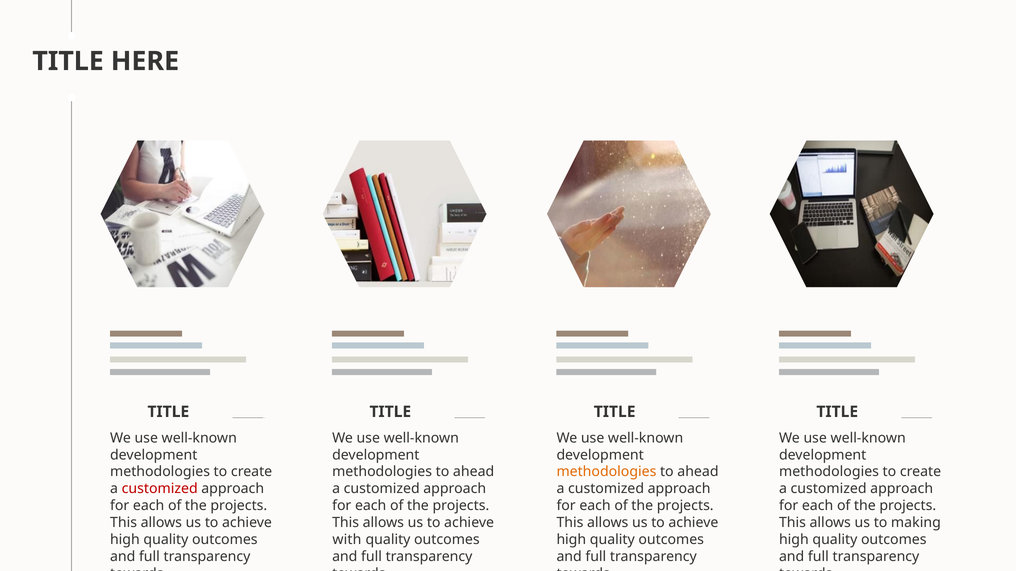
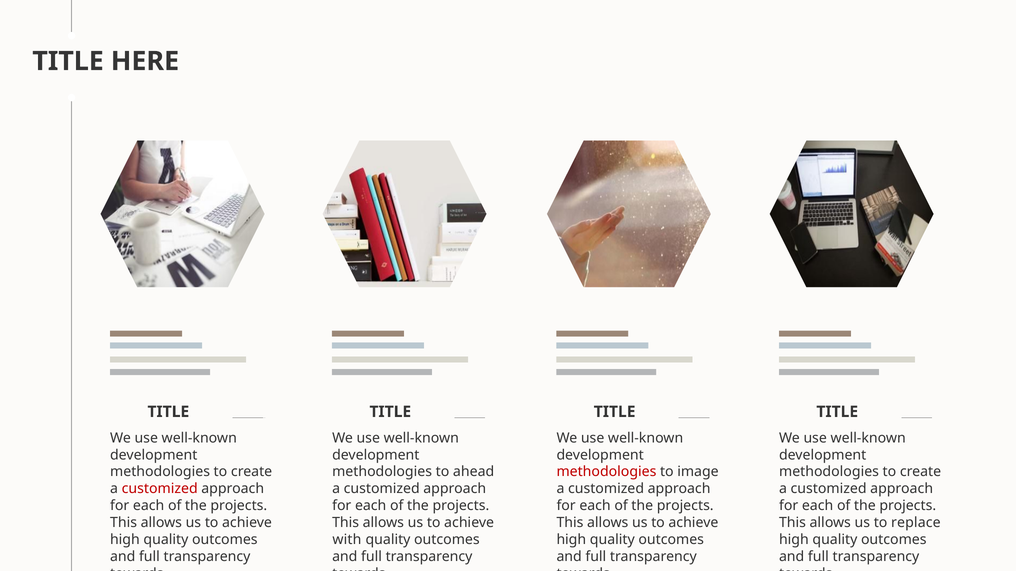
methodologies colour: orange -> red (606, 472)
ahead: ahead -> image (698, 472)
making: making -> replace (916, 523)
